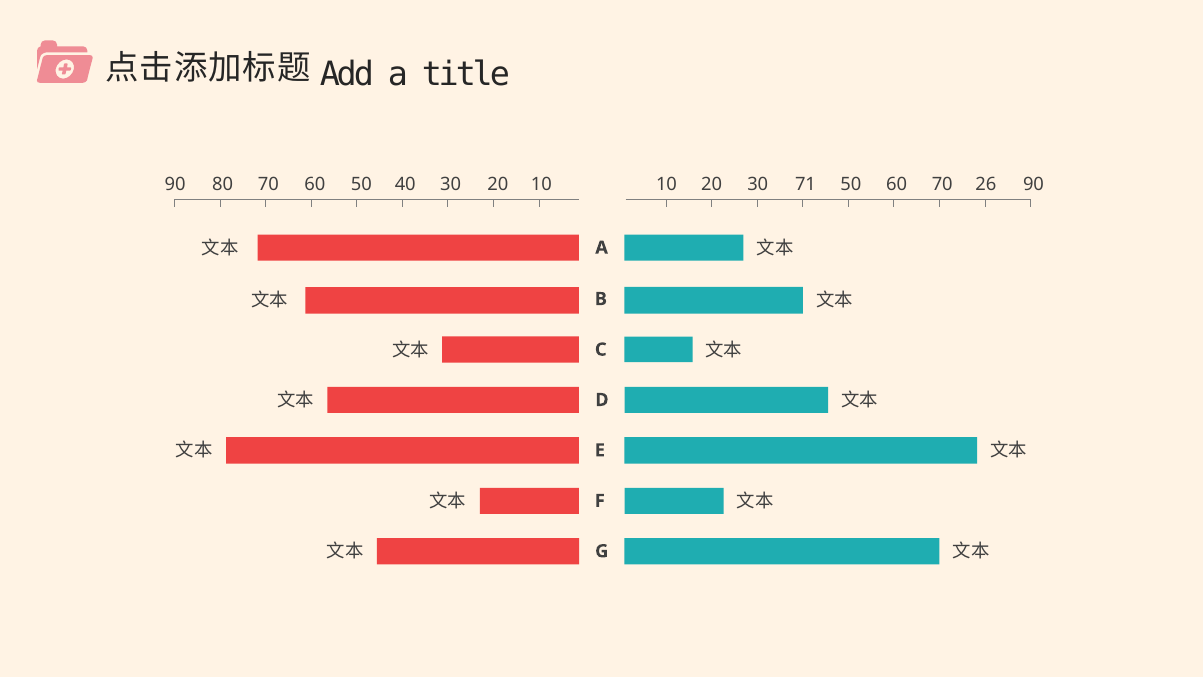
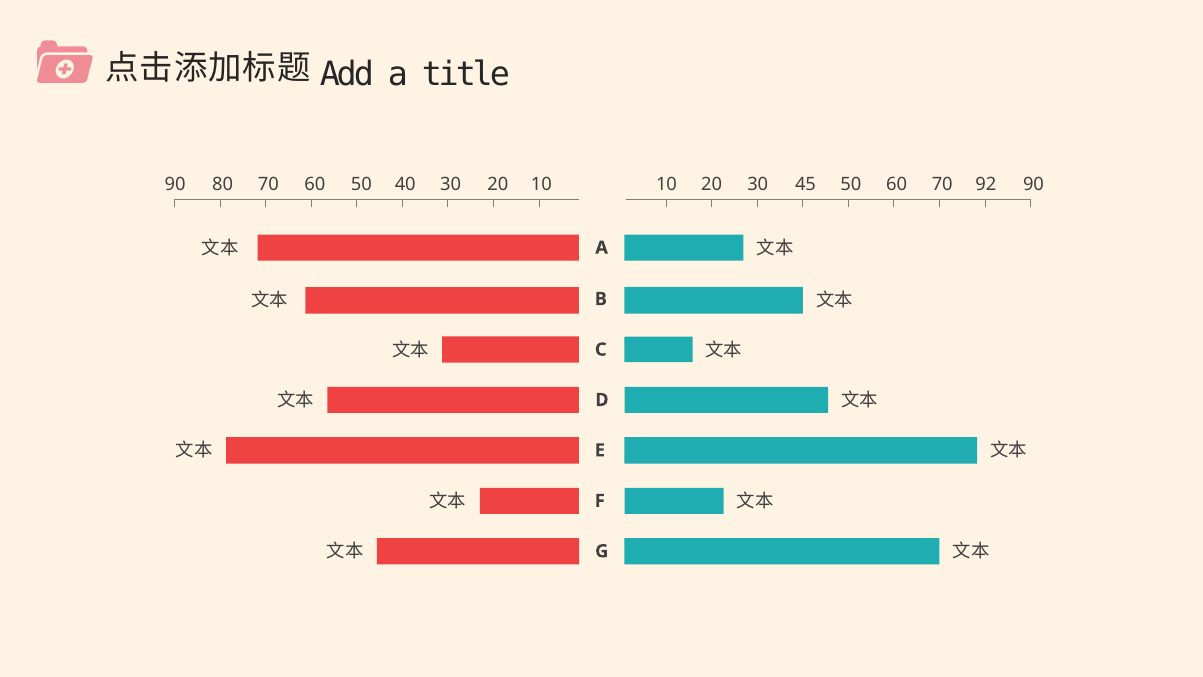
71: 71 -> 45 (806, 184)
26: 26 -> 92 (986, 184)
